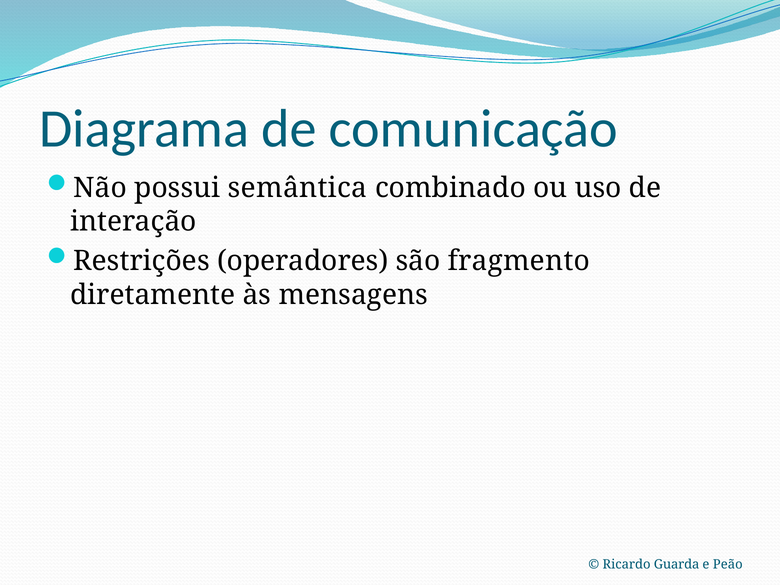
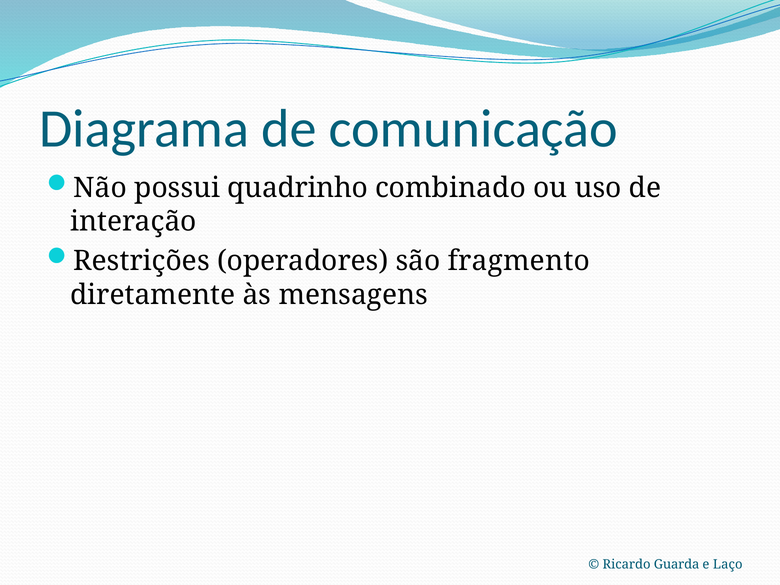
semântica: semântica -> quadrinho (298, 188)
Peão: Peão -> Laço (728, 564)
